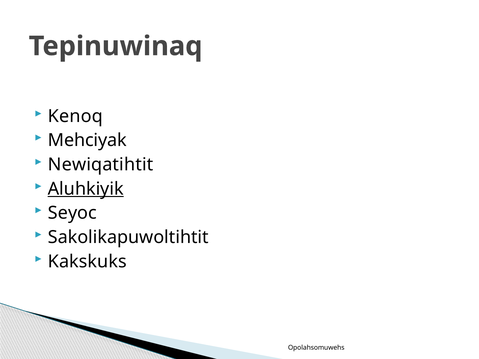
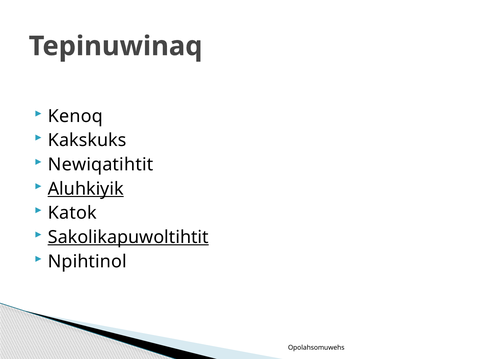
Mehciyak: Mehciyak -> Kakskuks (87, 140)
Seyoc: Seyoc -> Katok (72, 213)
Sakolikapuwoltihtit underline: none -> present (128, 237)
Kakskuks: Kakskuks -> Npihtinol (87, 262)
